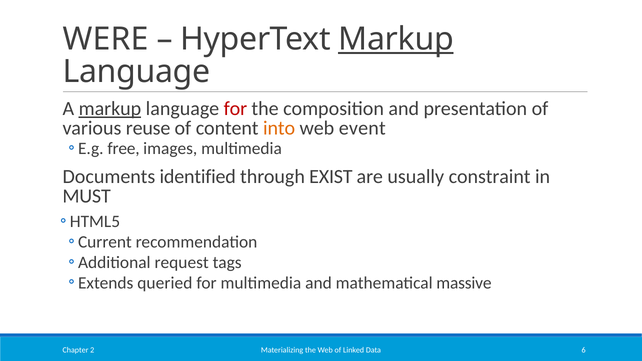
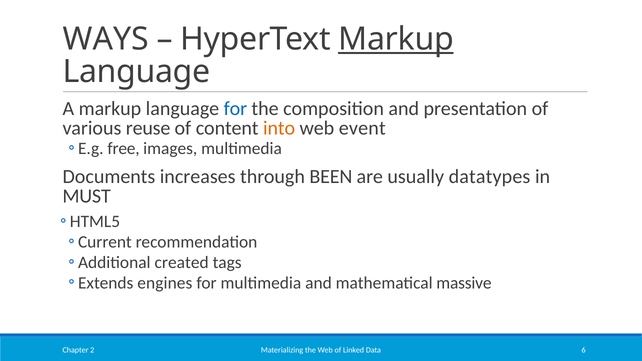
WERE: WERE -> WAYS (106, 39)
markup underline: present -> none (110, 109)
for colour: red -> blue (235, 109)
identified: identified -> increases (198, 176)
EXIST: EXIST -> BEEN (331, 176)
constraint: constraint -> datatypes (490, 176)
request: request -> created (182, 262)
queried: queried -> engines (165, 283)
